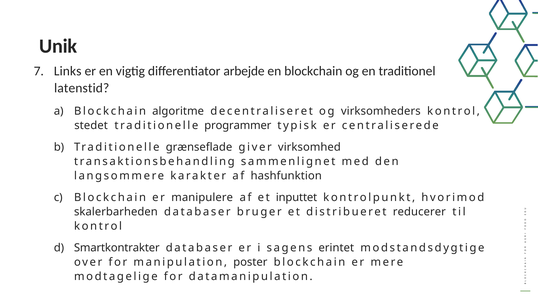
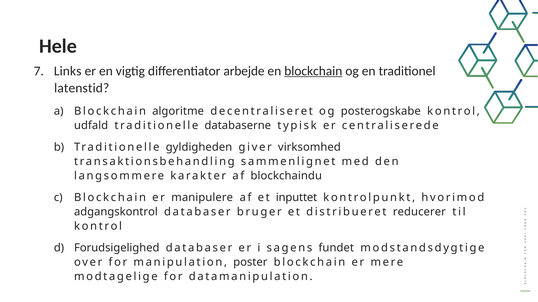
Unik: Unik -> Hele (58, 46)
blockchain underline: none -> present (313, 71)
virksomheders: virksomheders -> posterogskabe (381, 111)
stedet: stedet -> udfald (91, 126)
programmer: programmer -> databaserne (238, 126)
grænseflade: grænseflade -> gyldigheden (199, 147)
hashfunktion: hashfunktion -> blockchaindu (286, 176)
skalerbarheden: skalerbarheden -> adgangskontrol (116, 212)
Smartkontrakter: Smartkontrakter -> Forudsigelighed (117, 248)
erintet: erintet -> fundet (336, 248)
